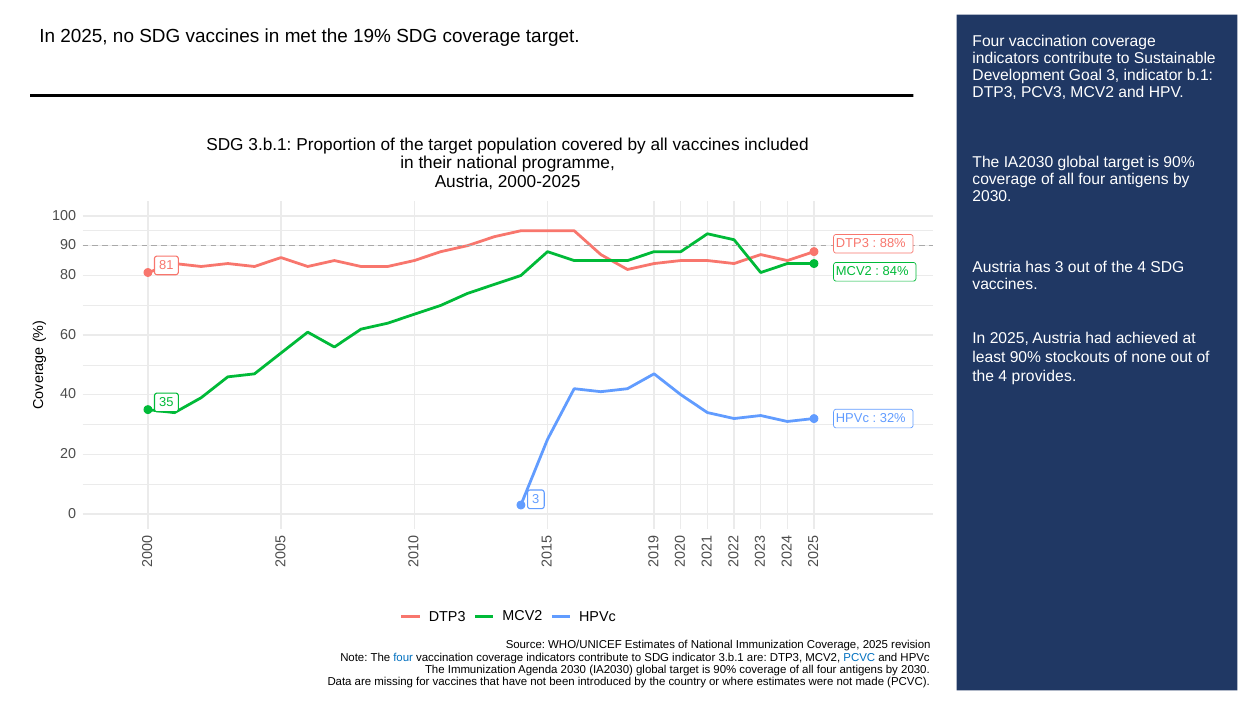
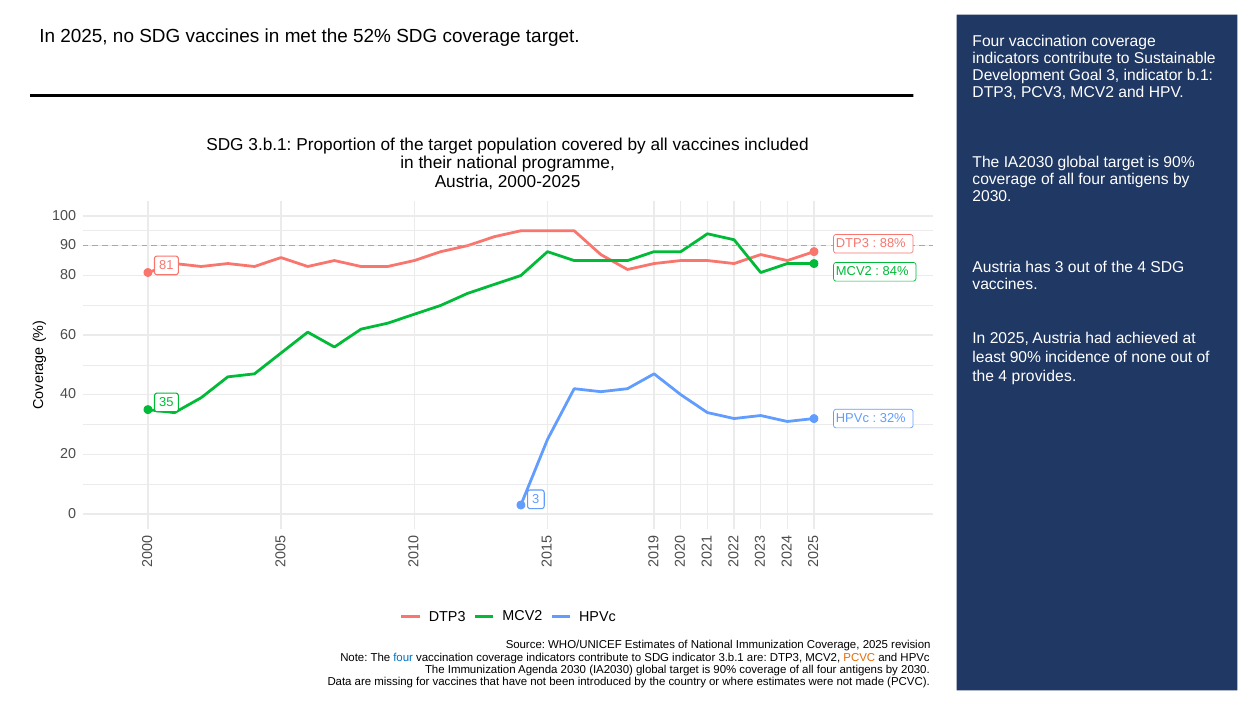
19%: 19% -> 52% (372, 36)
stockouts: stockouts -> incidence (1078, 357)
PCVC colour: blue -> orange (859, 657)
